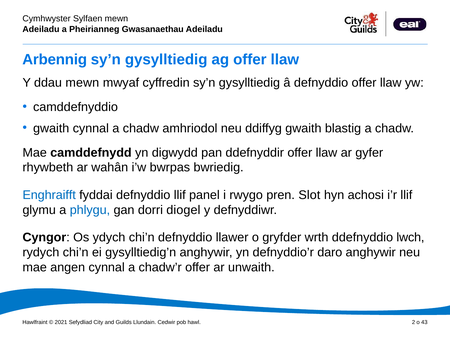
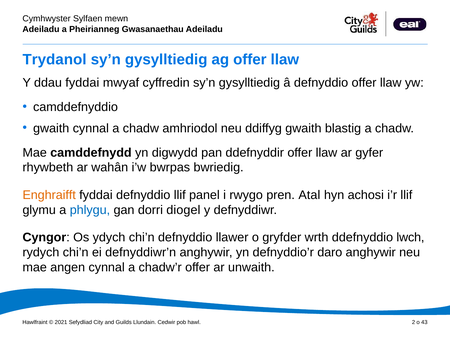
Arbennig: Arbennig -> Trydanol (55, 60)
ddau mewn: mewn -> fyddai (82, 83)
Enghraifft colour: blue -> orange (49, 195)
Slot: Slot -> Atal (309, 195)
gysylltiedig’n: gysylltiedig’n -> defnyddiwr’n (141, 253)
